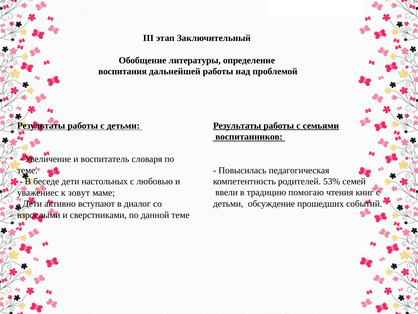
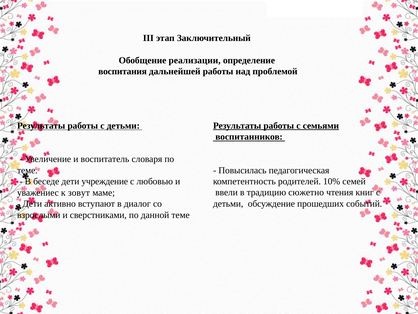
литературы: литературы -> реализации (195, 60)
53%: 53% -> 10% (332, 181)
настольных: настольных -> учреждение (105, 181)
помогаю: помогаю -> сюжетно (306, 192)
